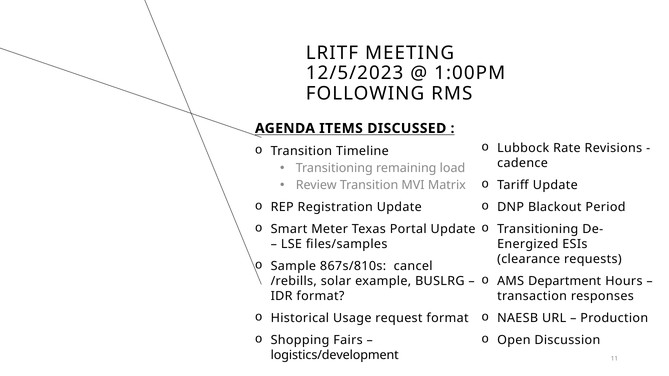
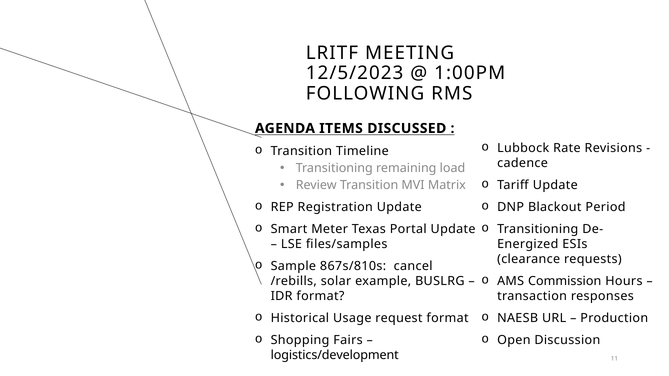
Department: Department -> Commission (565, 281)
